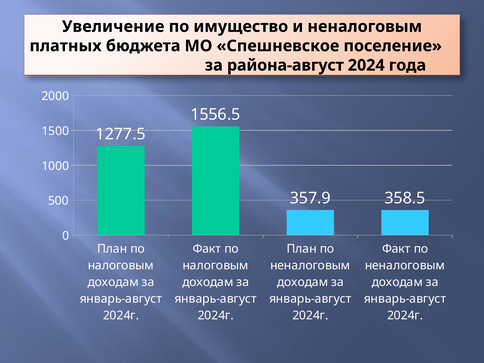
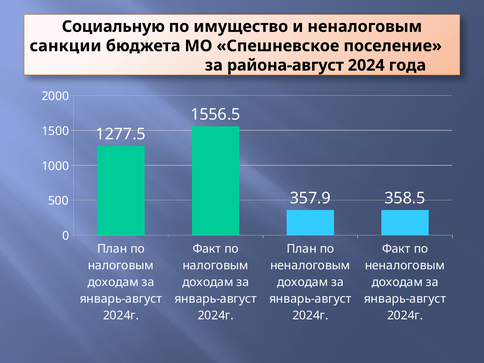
Увеличение: Увеличение -> Социальную (113, 27)
платных: платных -> санкции (65, 46)
